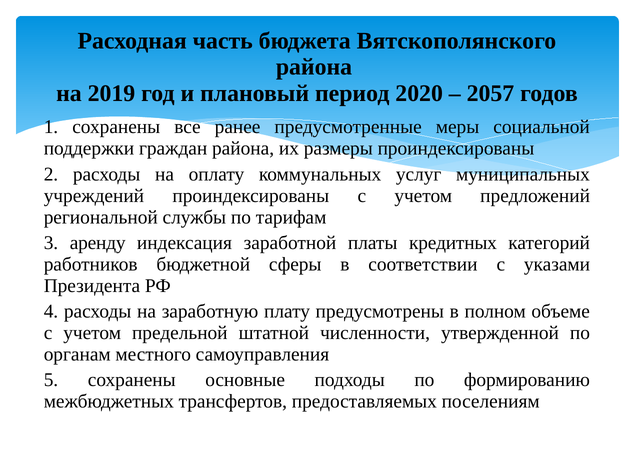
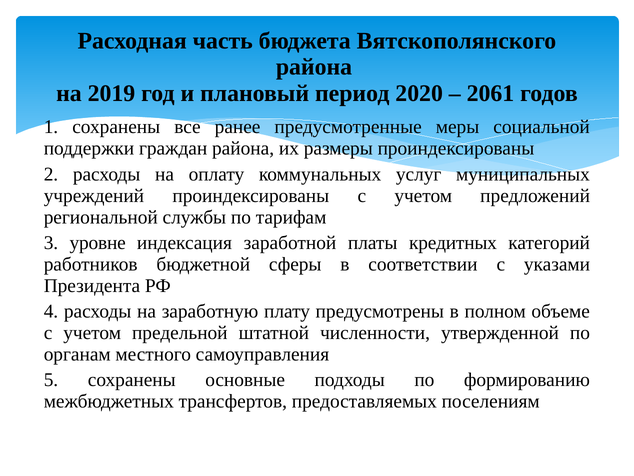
2057: 2057 -> 2061 (490, 93)
аренду: аренду -> уровне (98, 243)
